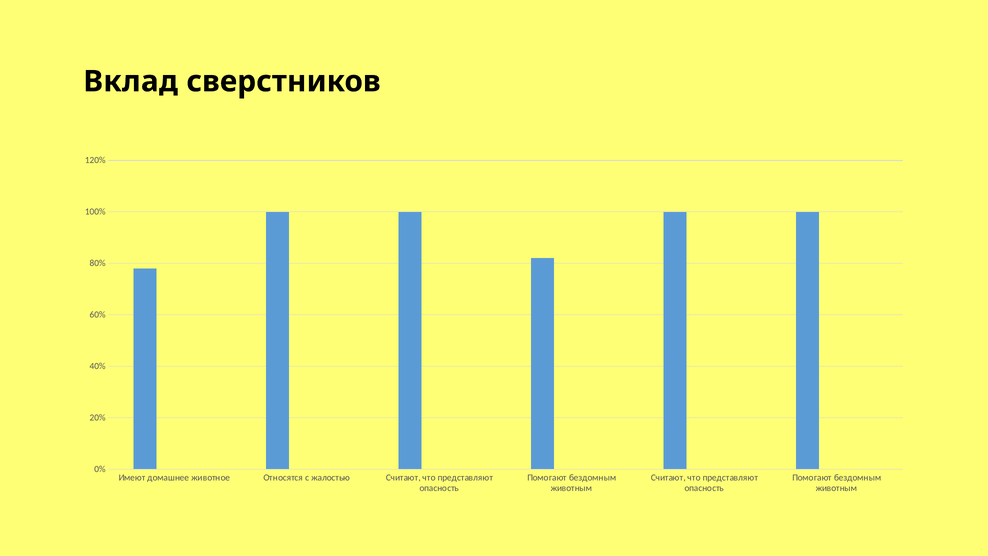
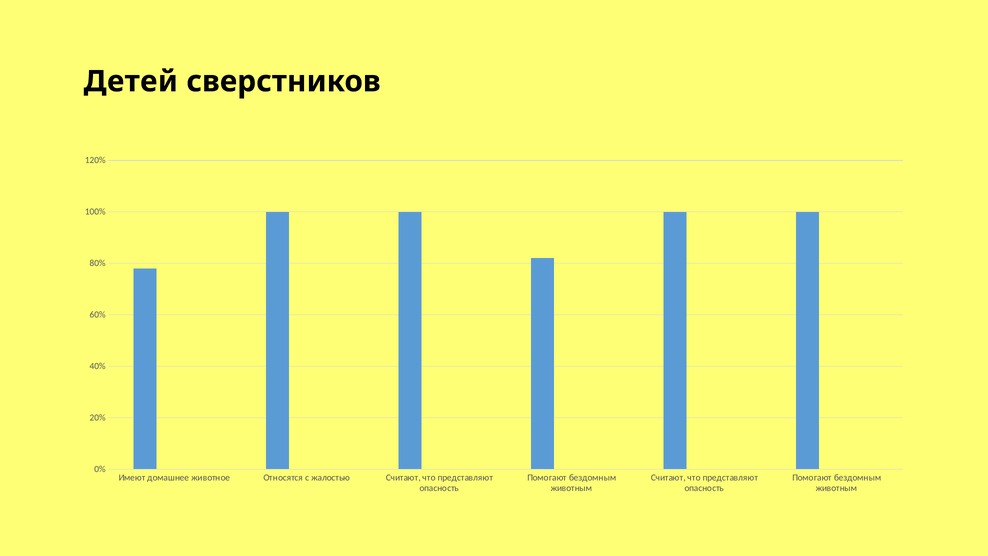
Вклад: Вклад -> Детей (131, 81)
